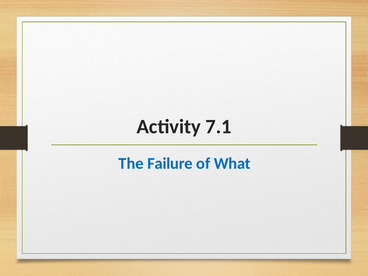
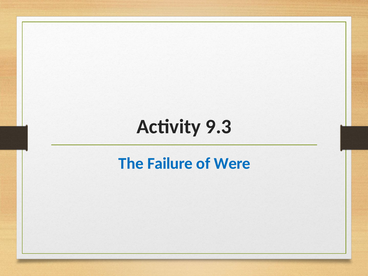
7.1: 7.1 -> 9.3 (219, 127)
What: What -> Were (232, 163)
